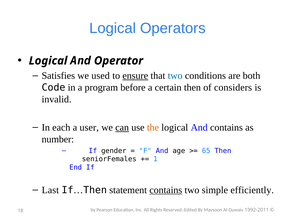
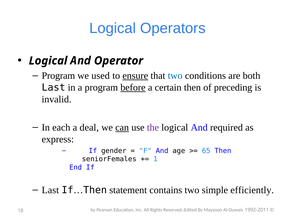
Satisfies: Satisfies -> Program (58, 76)
Code: Code -> Last (54, 88)
before underline: none -> present (133, 88)
considers: considers -> preceding (233, 88)
user: user -> deal (89, 128)
the colour: orange -> purple (153, 128)
And contains: contains -> required (226, 128)
number: number -> express (58, 139)
contains underline: present -> none (166, 190)
